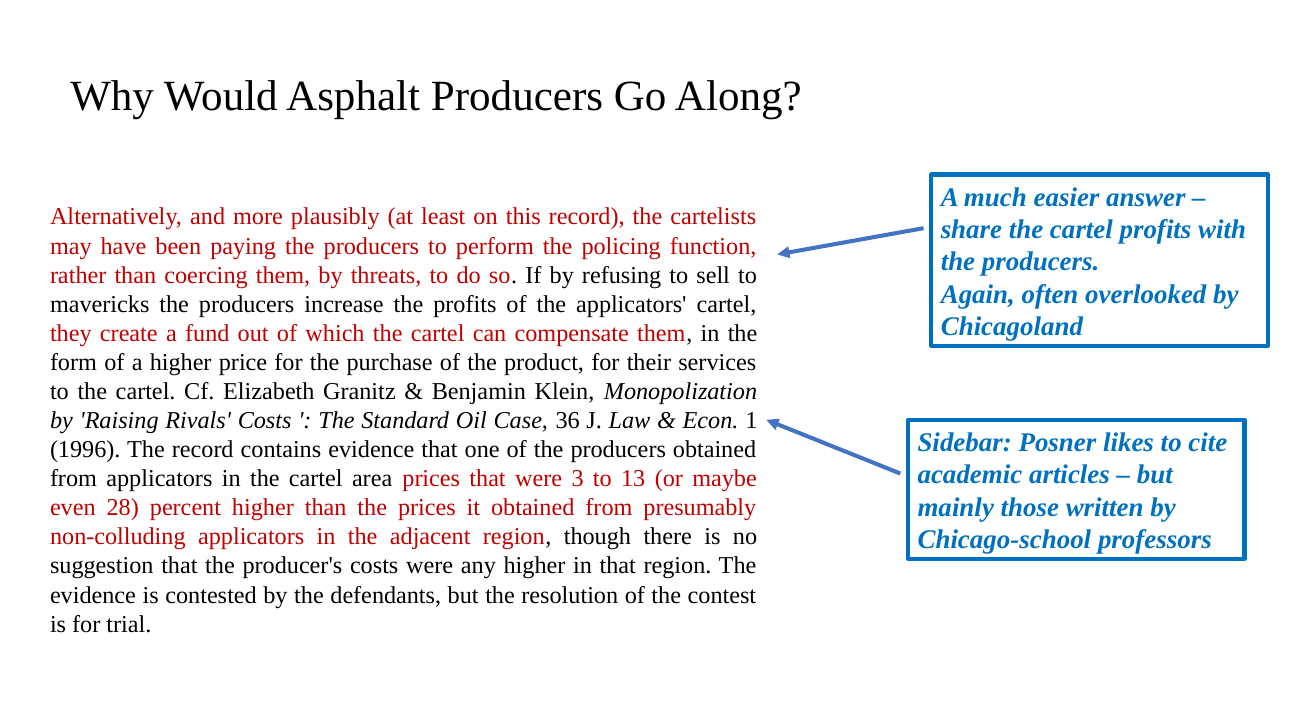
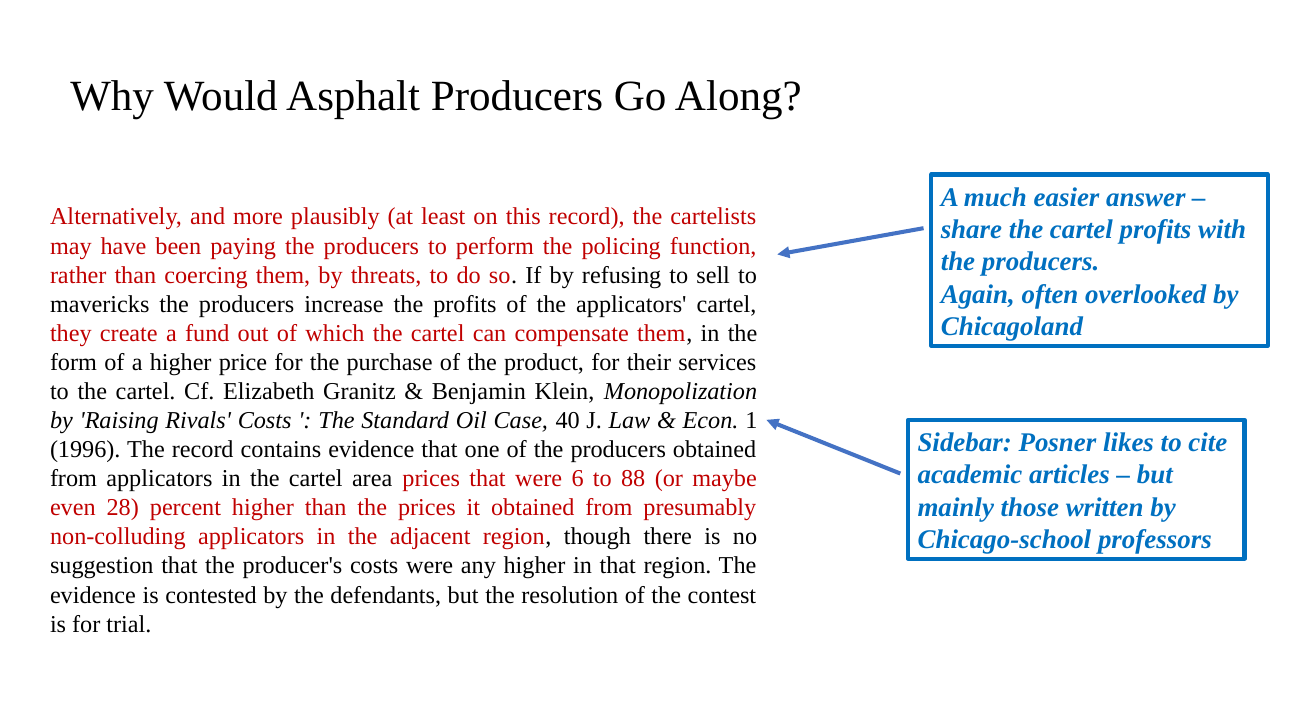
36: 36 -> 40 (568, 420)
3: 3 -> 6 (578, 479)
13: 13 -> 88 (633, 479)
